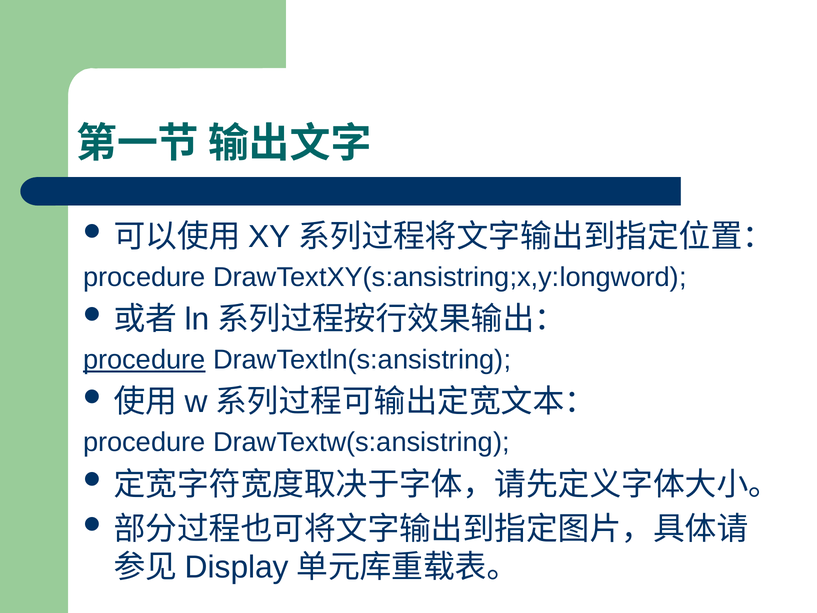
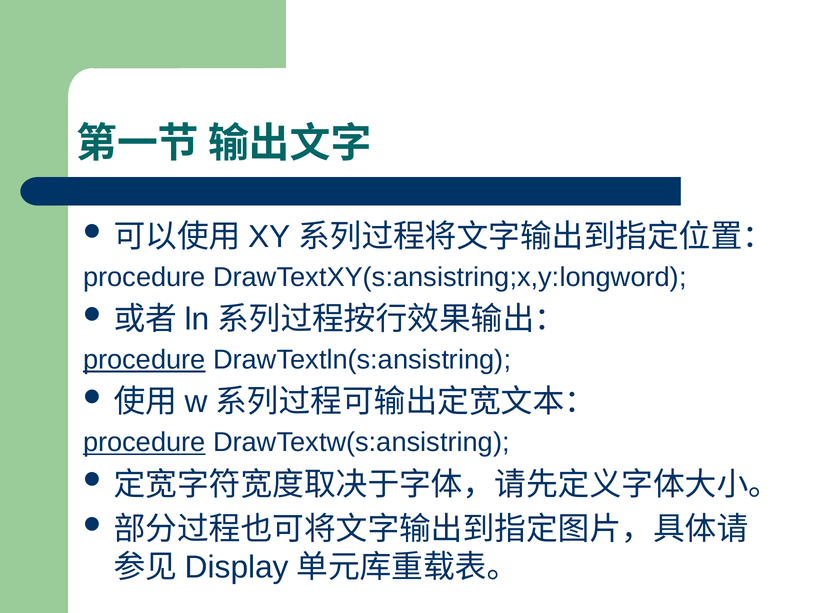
procedure underline: none -> present (144, 442)
